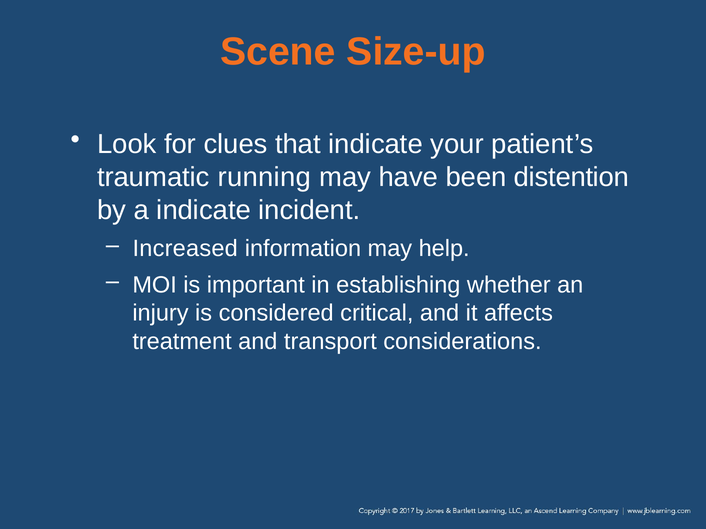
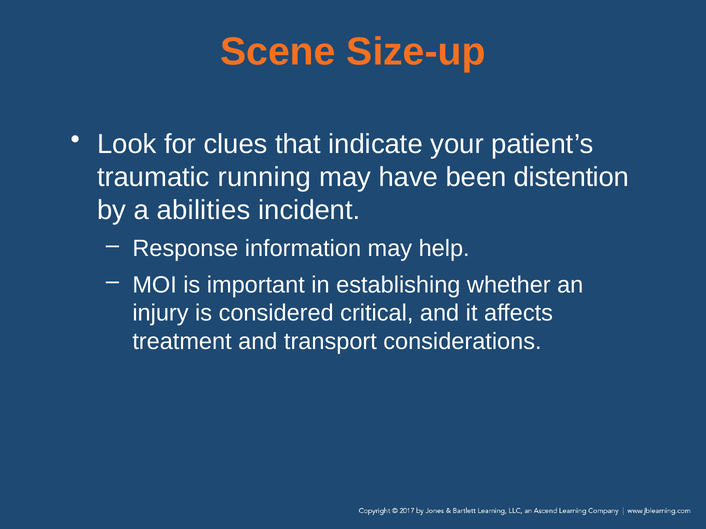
a indicate: indicate -> abilities (204, 210)
Increased: Increased -> Response (185, 249)
